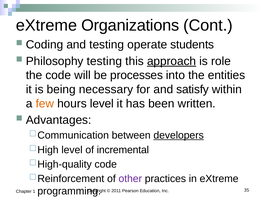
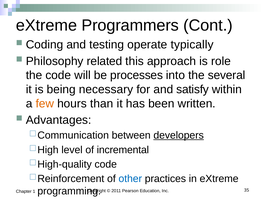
Organizations: Organizations -> Programmers (130, 25)
students: students -> typically (192, 45)
Philosophy testing: testing -> related (104, 61)
approach underline: present -> none (172, 61)
entities: entities -> several (227, 75)
hours level: level -> than (102, 103)
other colour: purple -> blue (130, 178)
